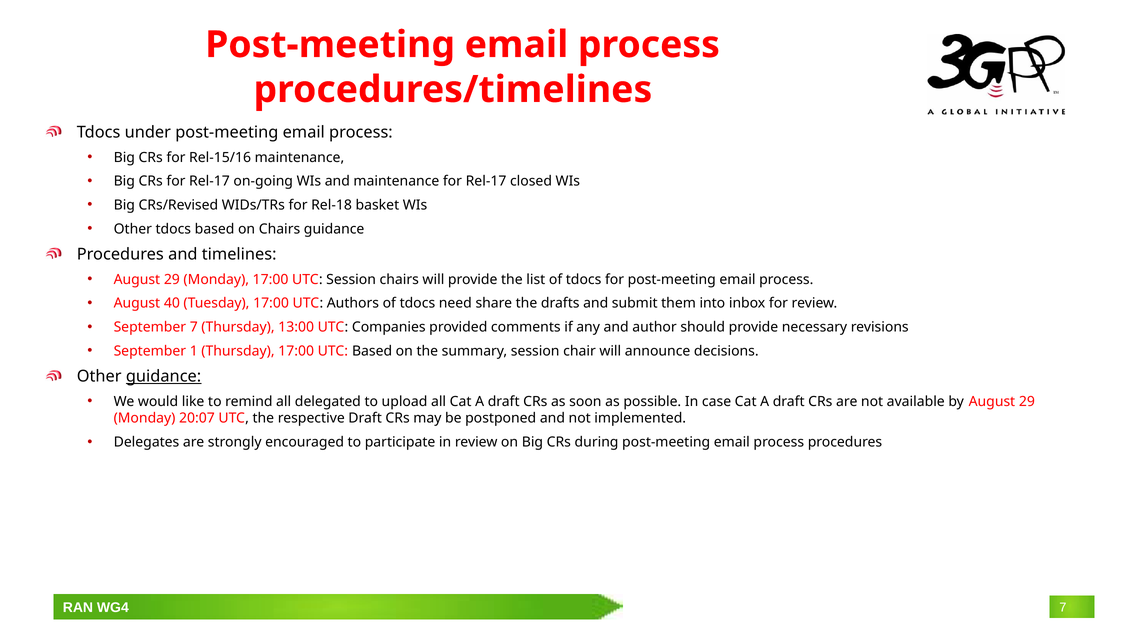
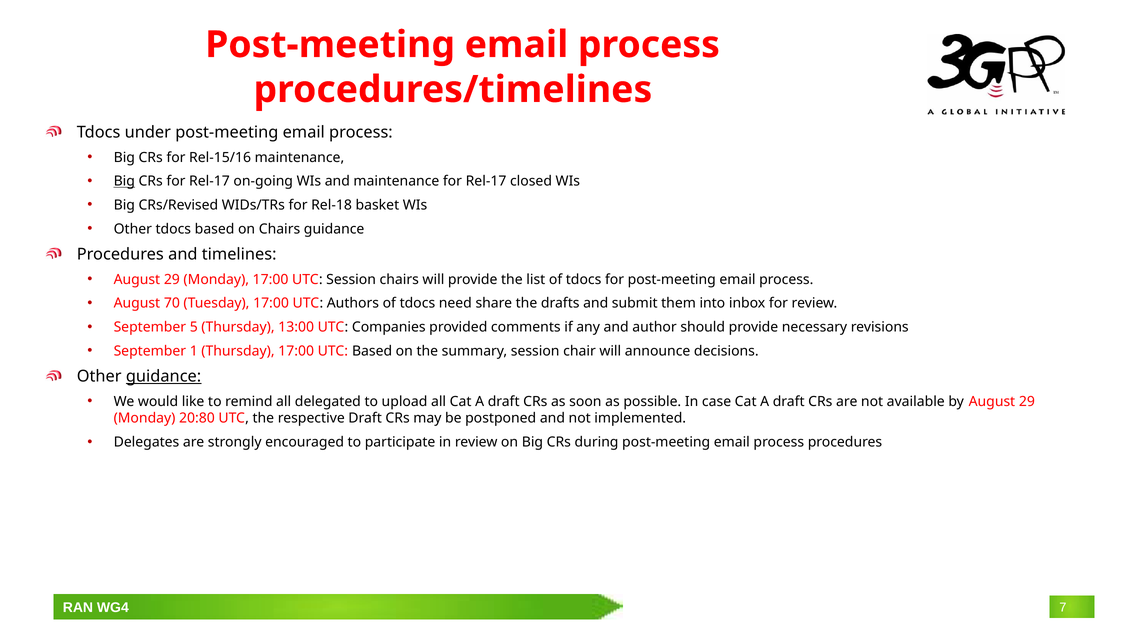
Big underline: none -> present (124, 181)
40: 40 -> 70 (172, 303)
September 7: 7 -> 5 (194, 327)
20:07: 20:07 -> 20:80 (197, 418)
